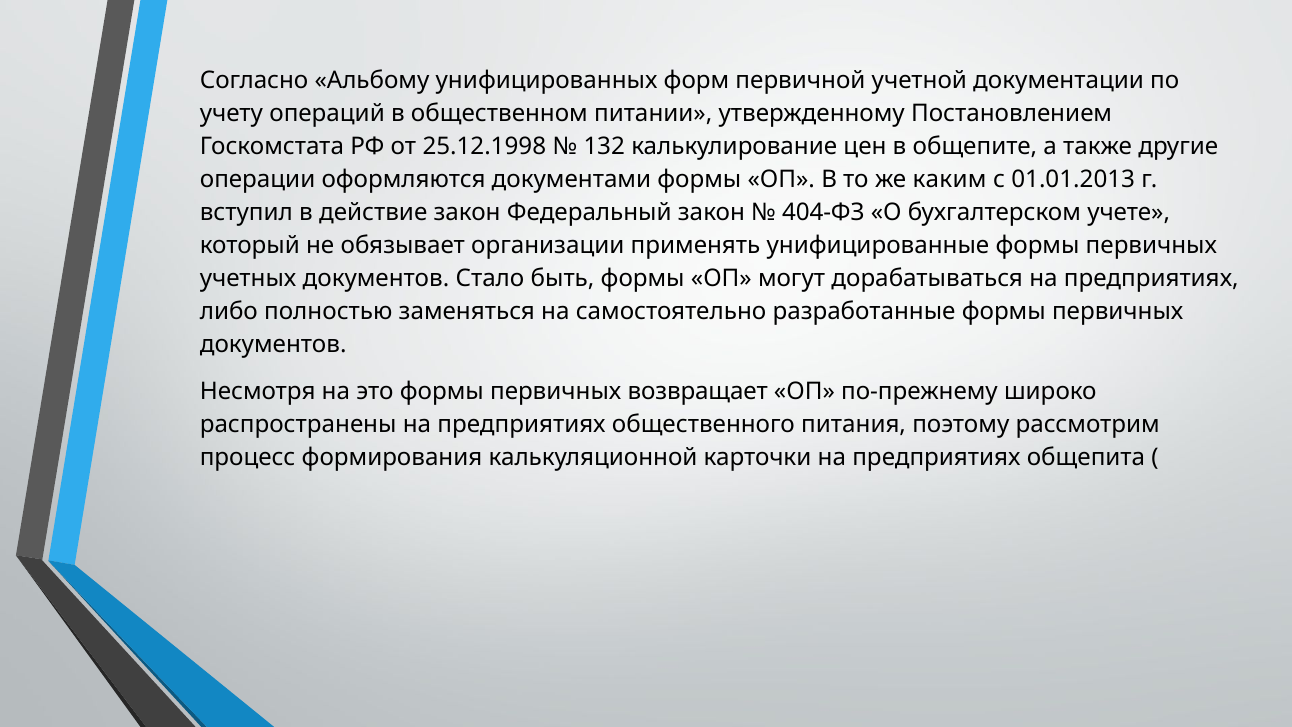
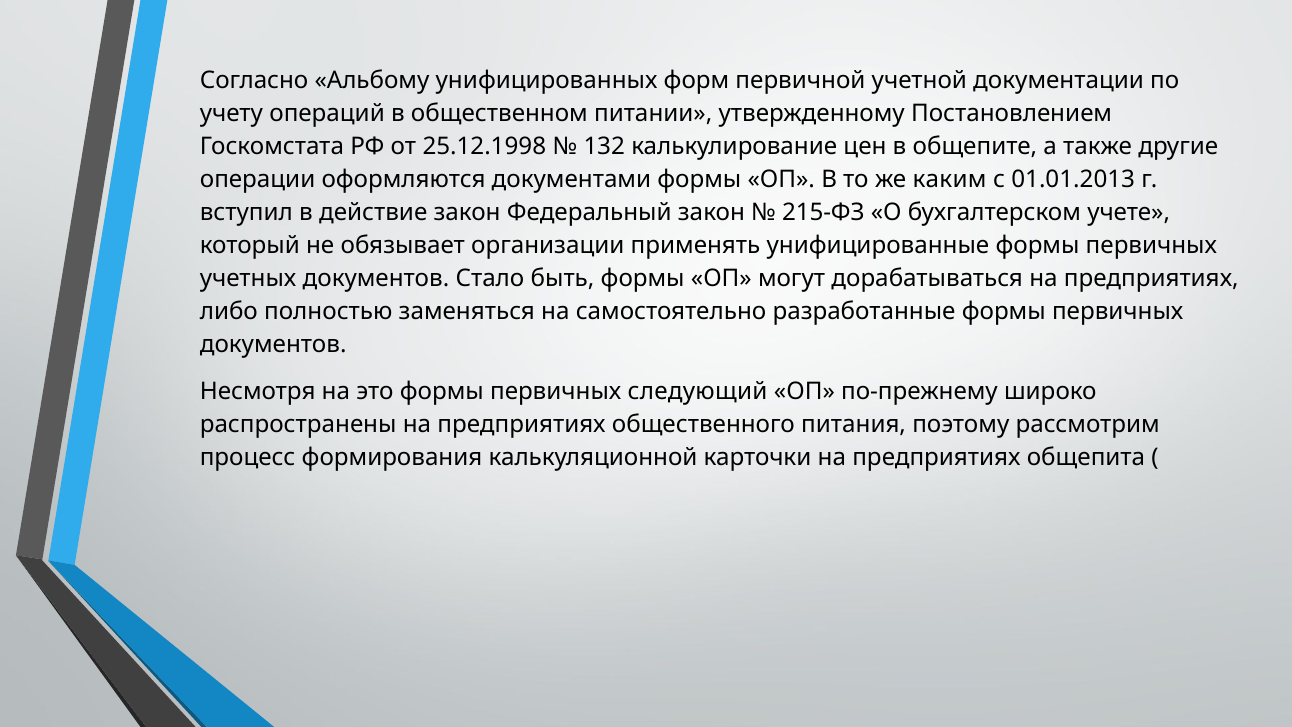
404-ФЗ: 404-ФЗ -> 215-ФЗ (823, 212)
возвращает: возвращает -> следующий (698, 392)
